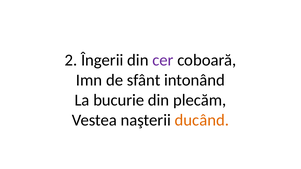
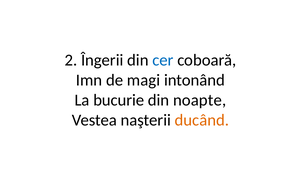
cer colour: purple -> blue (163, 60)
sfânt: sfânt -> magi (144, 80)
plecăm: plecăm -> noapte (200, 100)
